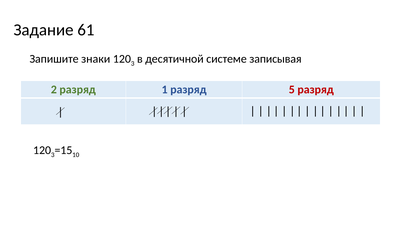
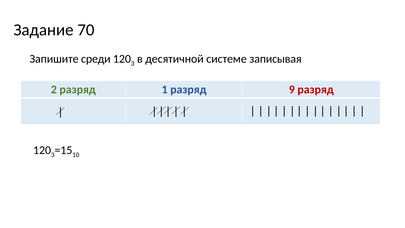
61: 61 -> 70 (86, 30)
знаки: знаки -> среди (96, 59)
5: 5 -> 9 (292, 90)
